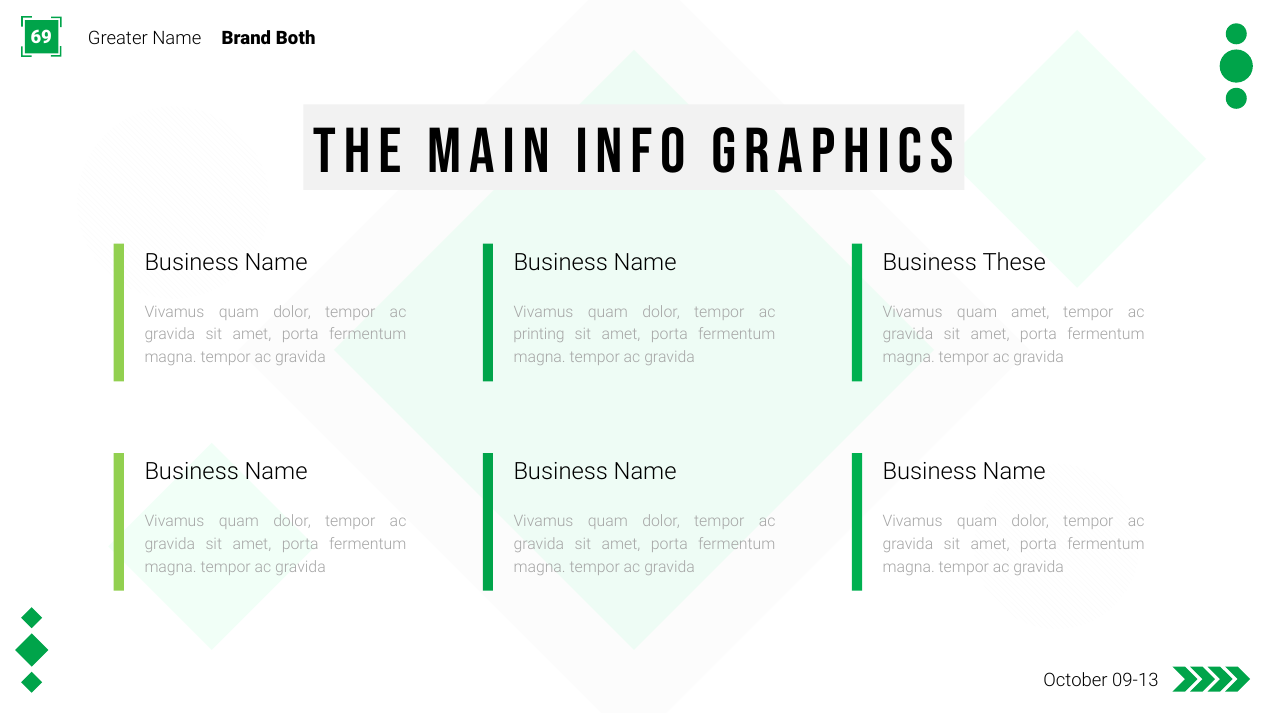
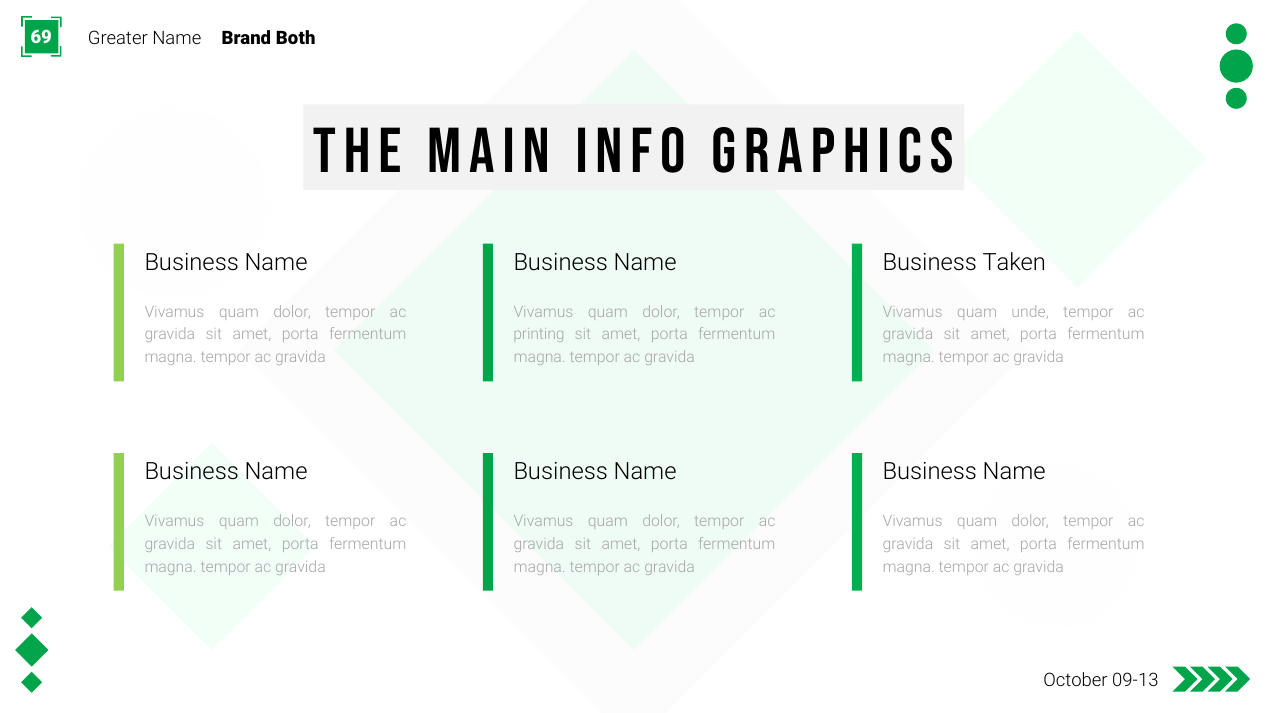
These: These -> Taken (1014, 263)
quam amet: amet -> unde (1030, 312)
